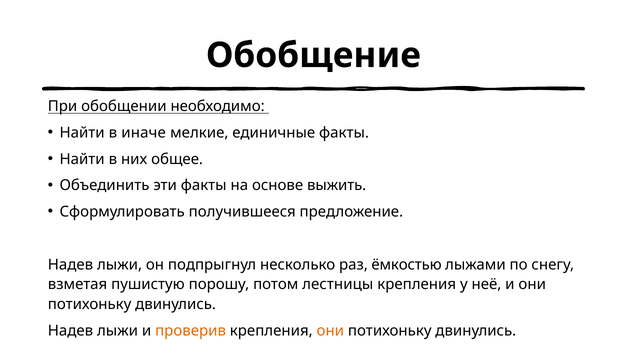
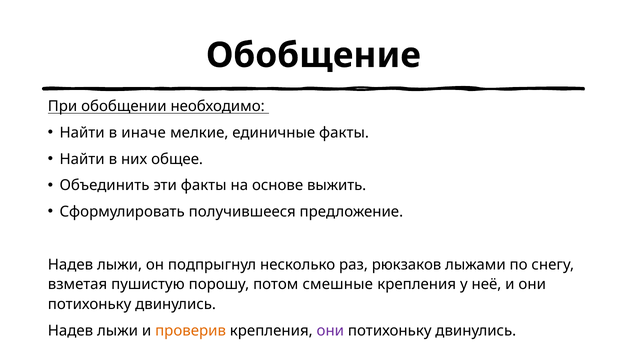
ёмкостью: ёмкостью -> рюкзаков (407, 264)
лестницы: лестницы -> смешные (338, 284)
они colour: orange -> purple (330, 330)
